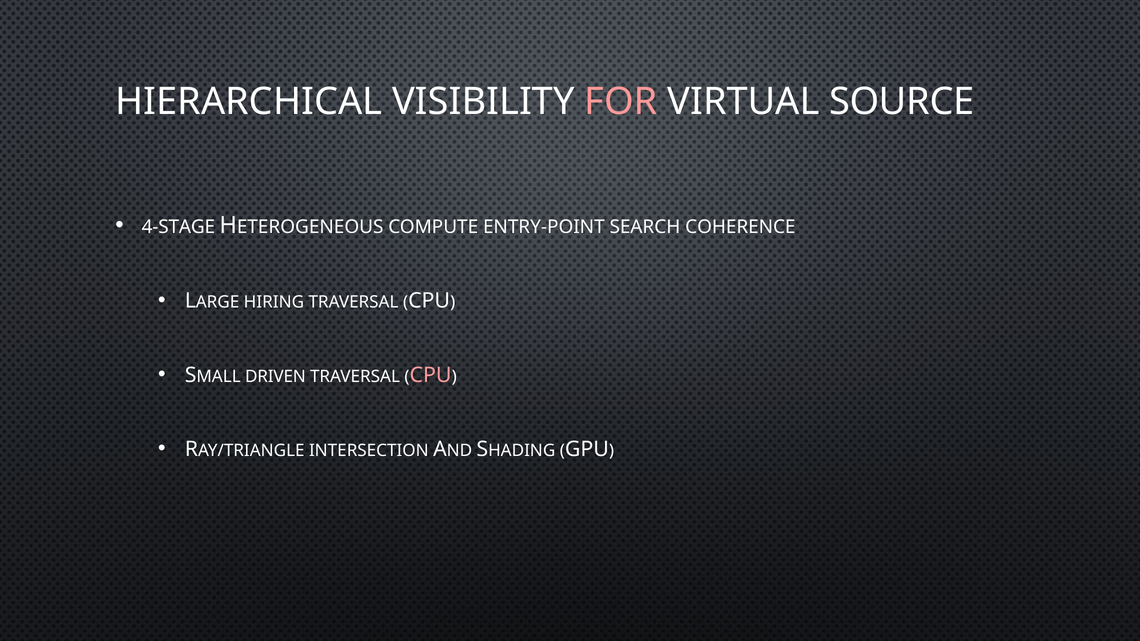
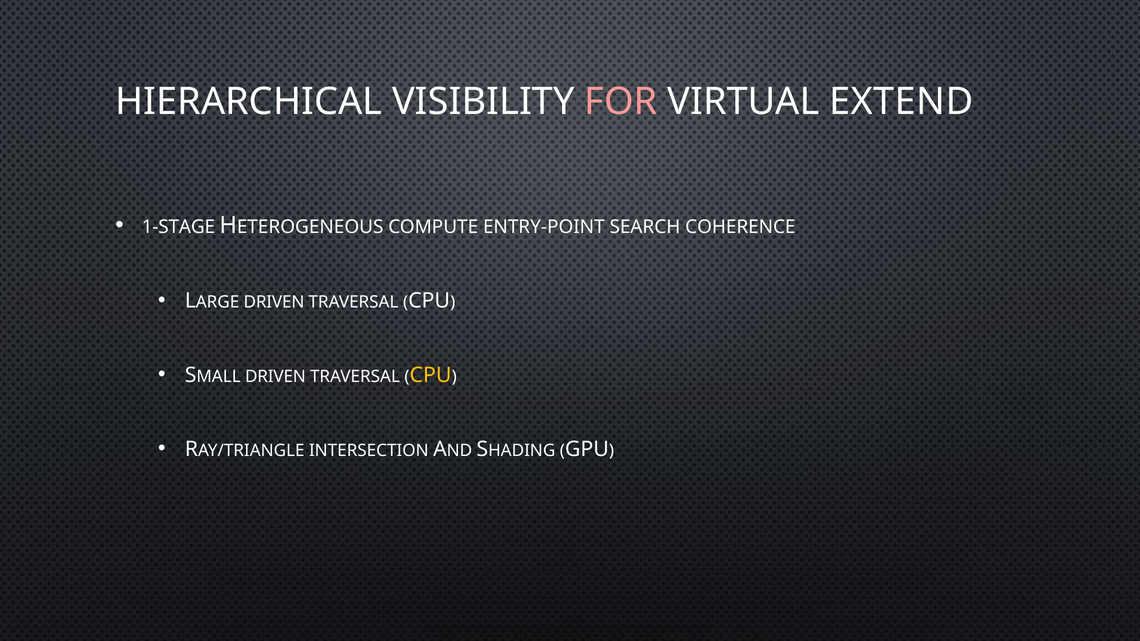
SOURCE: SOURCE -> EXTEND (901, 102)
4-STAGE: 4-STAGE -> 1-STAGE (178, 227)
HIRING: HIRING -> DRIVEN (274, 302)
CPU colour: pink -> yellow (431, 375)
